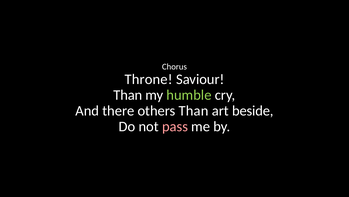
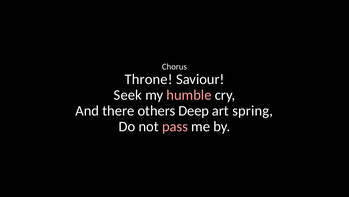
Than: Than -> Seek (128, 95)
humble colour: light green -> pink (189, 95)
others Than: Than -> Deep (194, 110)
beside: beside -> spring (253, 110)
